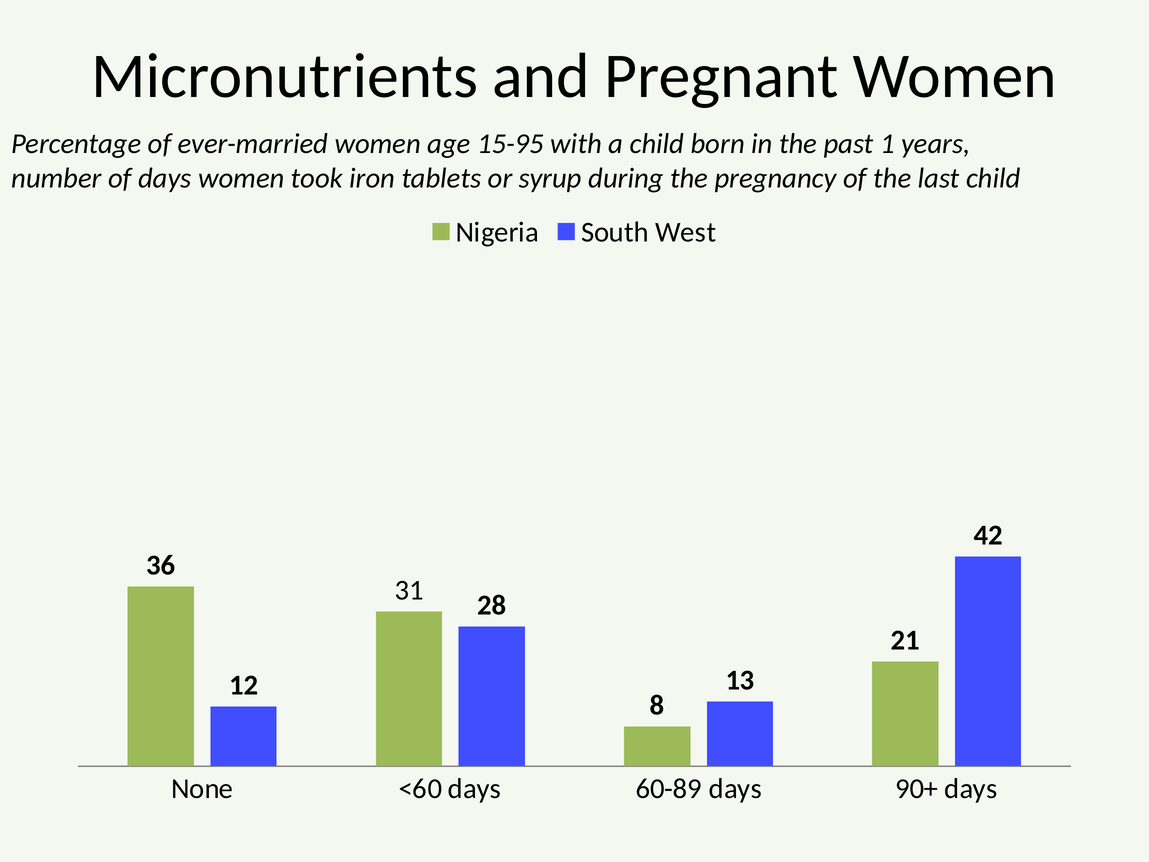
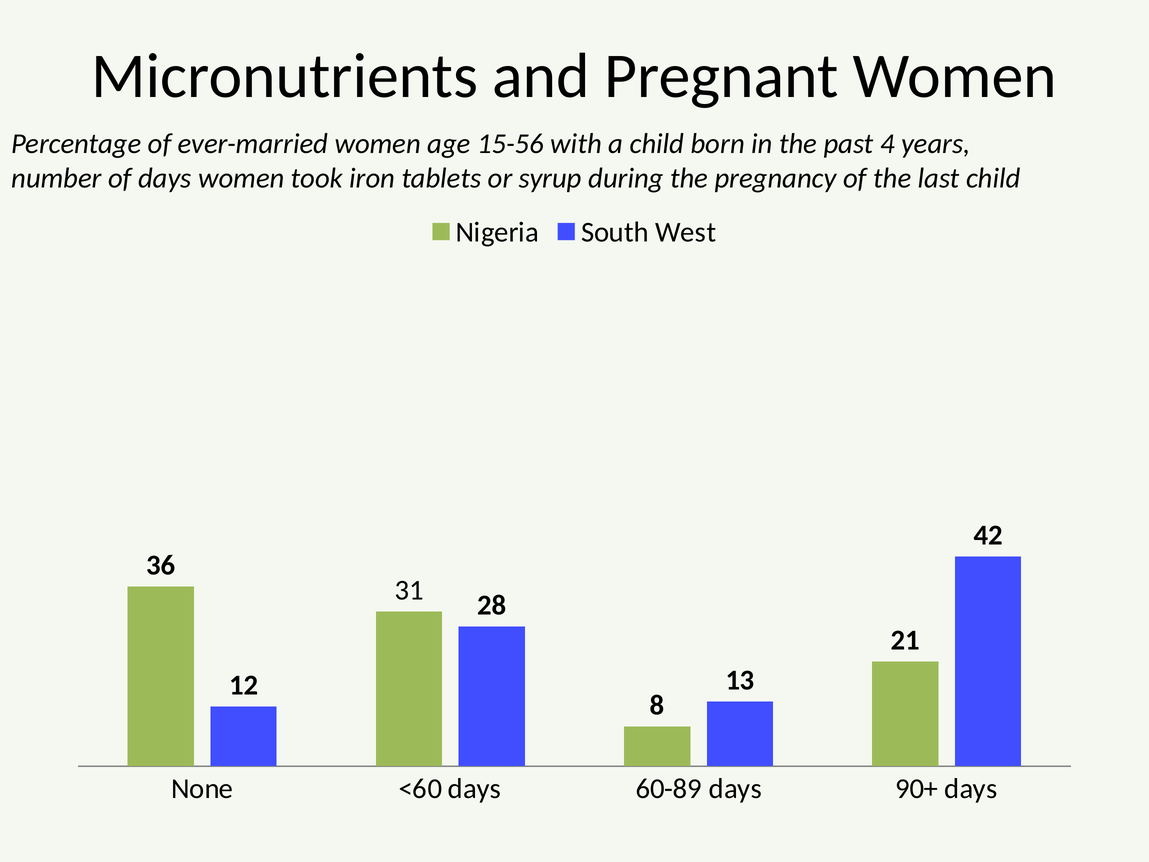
15-95: 15-95 -> 15-56 (510, 144)
1: 1 -> 4 (887, 144)
